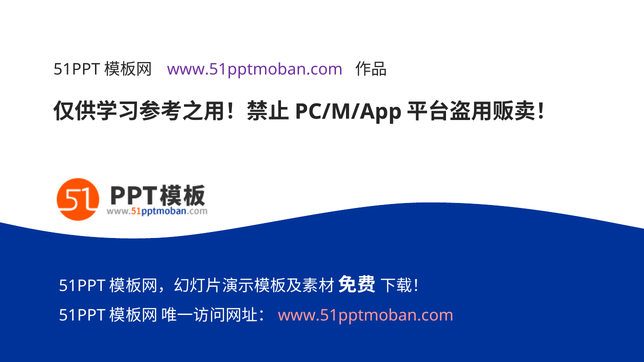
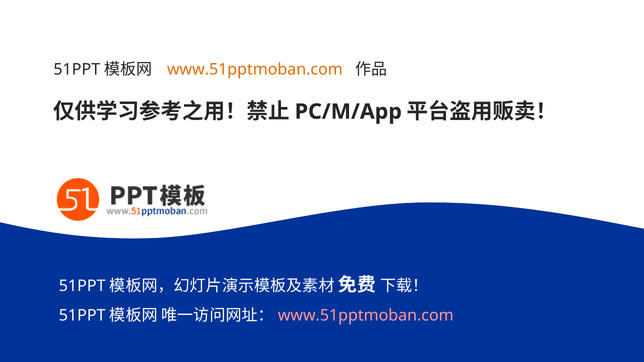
www.51pptmoban.com colour: purple -> orange (255, 70)
